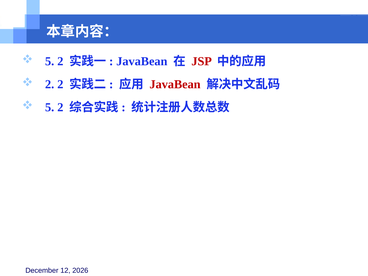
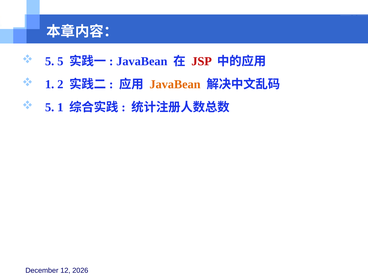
2: 2 -> 5 (60, 61)
2: 2 -> 1 (50, 84)
JavaBean colour: red -> orange (175, 84)
2: 2 -> 1 (60, 107)
